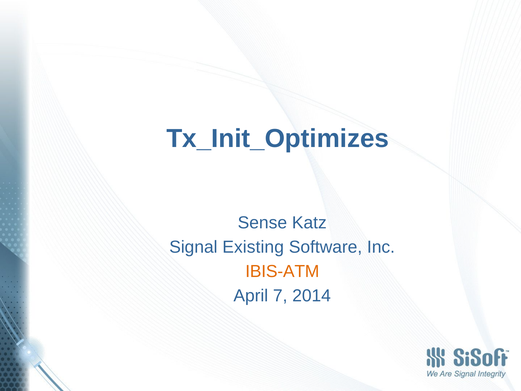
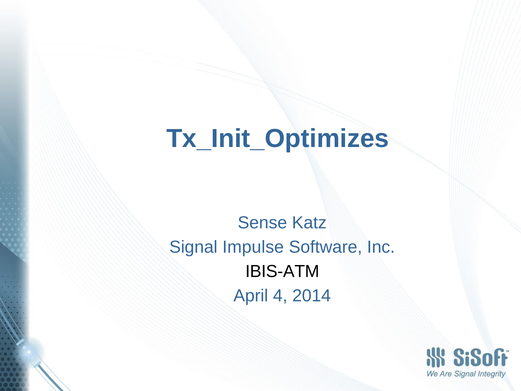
Existing: Existing -> Impulse (253, 247)
IBIS-ATM colour: orange -> black (282, 271)
7: 7 -> 4 (280, 296)
